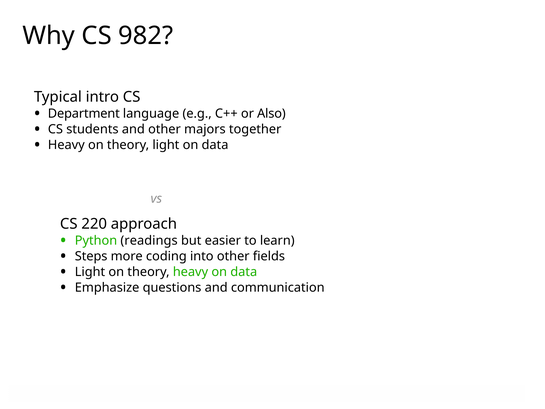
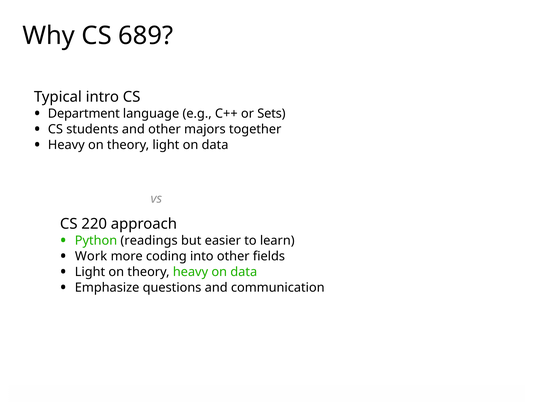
982: 982 -> 689 (146, 36)
Also: Also -> Sets (271, 114)
Steps: Steps -> Work (91, 256)
